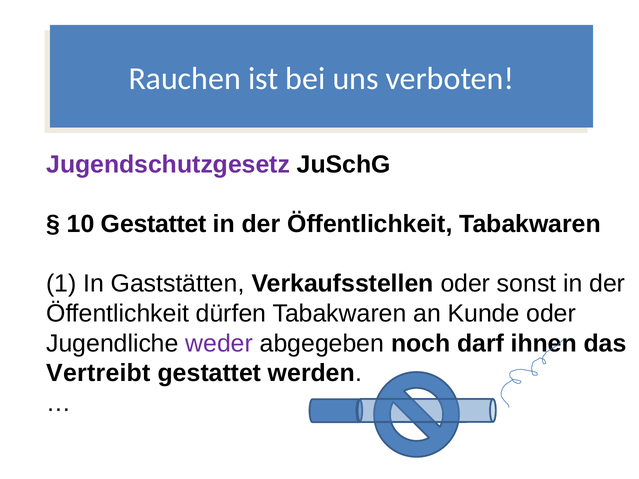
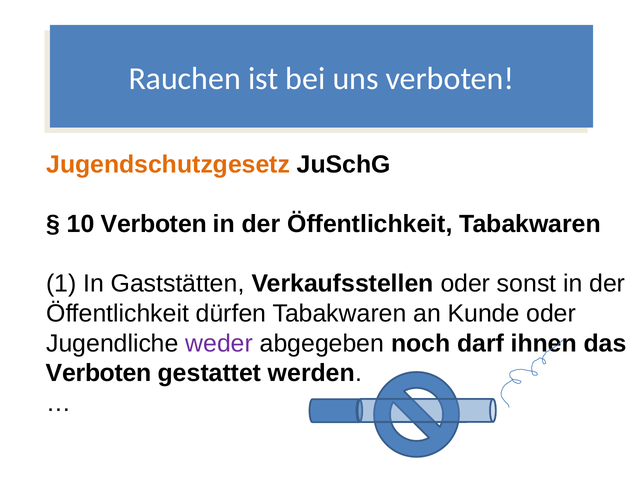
Jugendschutzgesetz colour: purple -> orange (168, 165)
10 Gestattet: Gestattet -> Verboten (154, 224)
Vertreibt: Vertreibt -> Verboten (99, 373)
